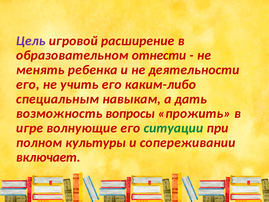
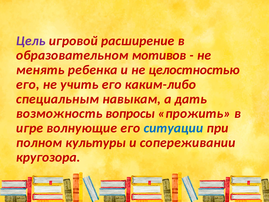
отнести: отнести -> мотивов (159, 55)
деятельности: деятельности -> целостностью (194, 70)
ситуации colour: green -> blue (173, 128)
включает: включает -> кругозора (48, 157)
